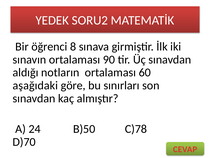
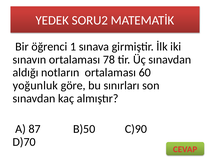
8: 8 -> 1 (73, 46)
90: 90 -> 78 (109, 59)
aşağıdaki: aşağıdaki -> yoğunluk (35, 85)
24: 24 -> 87 (35, 129)
C)78: C)78 -> C)90 (136, 129)
